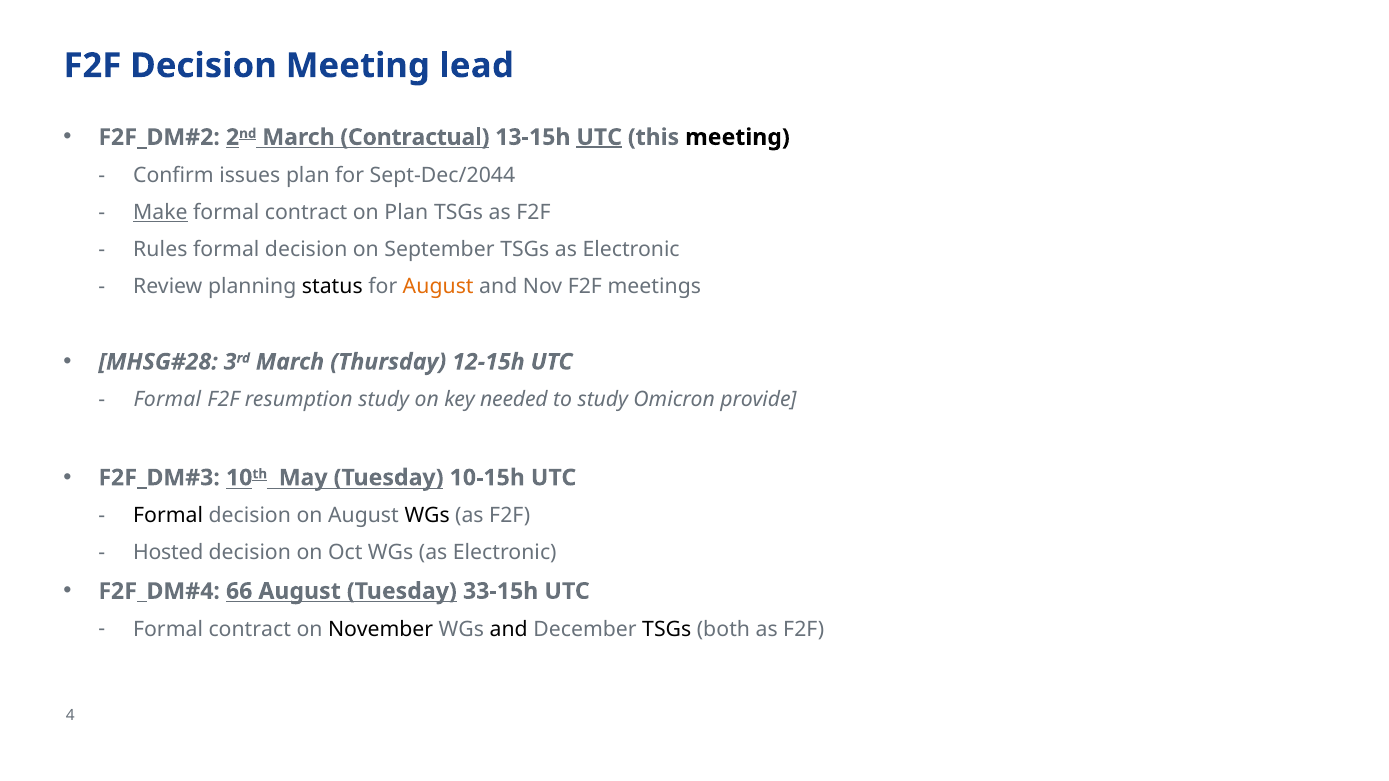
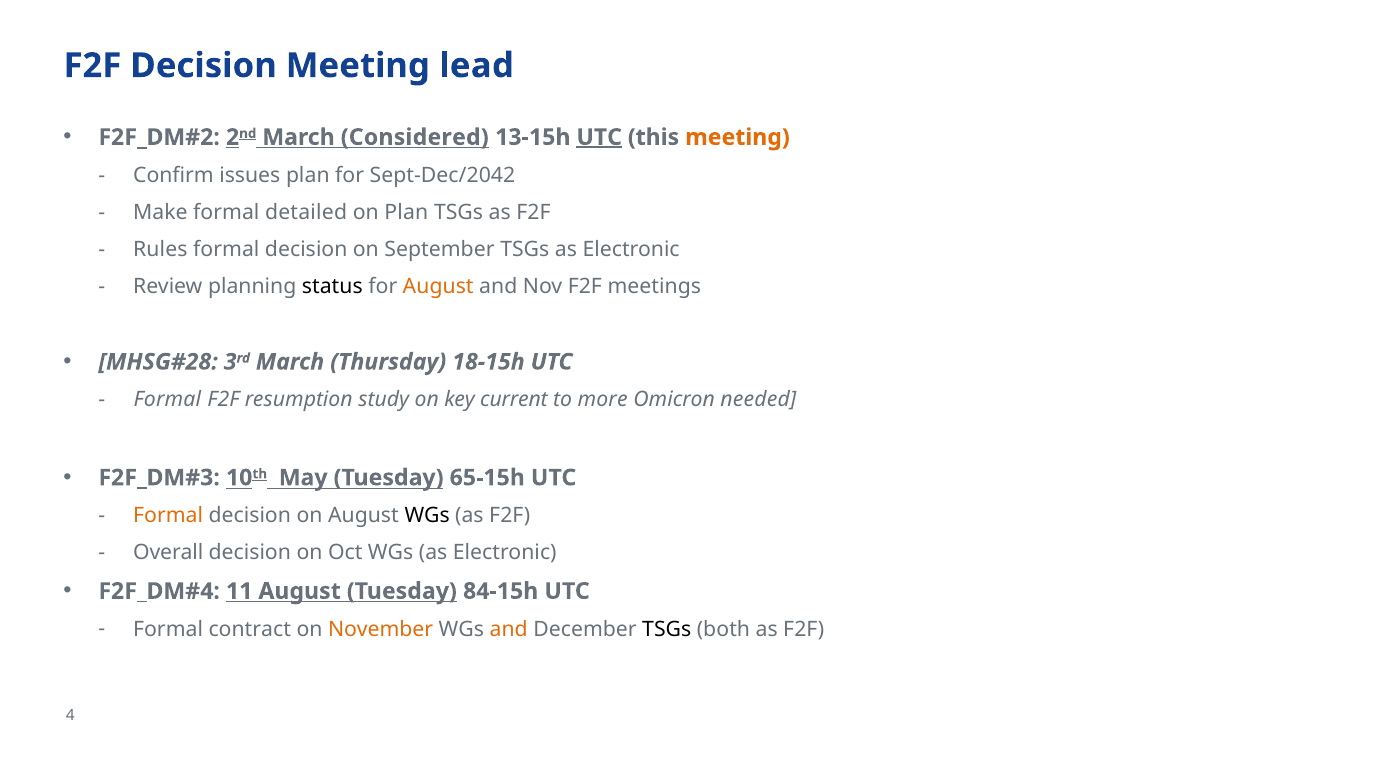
Contractual: Contractual -> Considered (415, 137)
meeting colour: black -> orange (737, 137)
Sept-Dec/2044: Sept-Dec/2044 -> Sept-Dec/2042 (442, 175)
Make underline: present -> none (160, 212)
contract: contract -> detailed (306, 212)
12-15h: 12-15h -> 18-15h (488, 362)
needed: needed -> current (514, 400)
to study: study -> more (603, 400)
provide: provide -> needed (758, 400)
10-15h: 10-15h -> 65-15h (487, 478)
Formal colour: black -> orange (168, 516)
Hosted: Hosted -> Overall (168, 553)
66: 66 -> 11 (239, 591)
33-15h: 33-15h -> 84-15h (501, 591)
November colour: black -> orange (381, 629)
and colour: black -> orange (509, 629)
